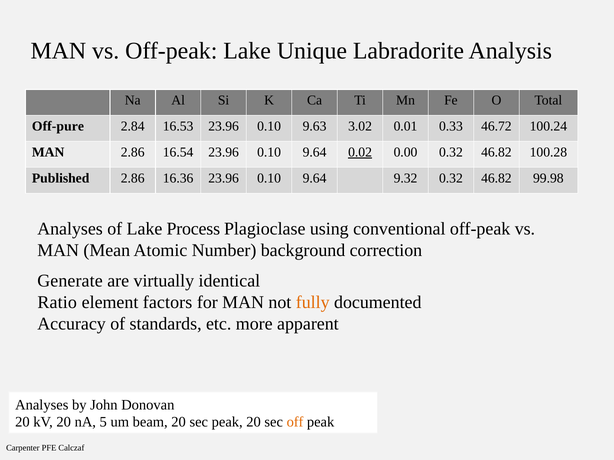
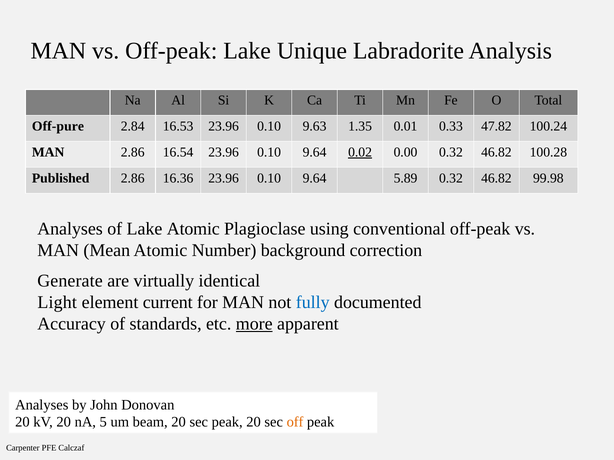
3.02: 3.02 -> 1.35 (360, 126)
46.72: 46.72 -> 47.82 (496, 126)
9.32: 9.32 -> 5.89 (406, 178)
Lake Process: Process -> Atomic (193, 229)
Ratio: Ratio -> Light (57, 303)
factors: factors -> current (168, 303)
fully colour: orange -> blue (313, 303)
more underline: none -> present (254, 324)
